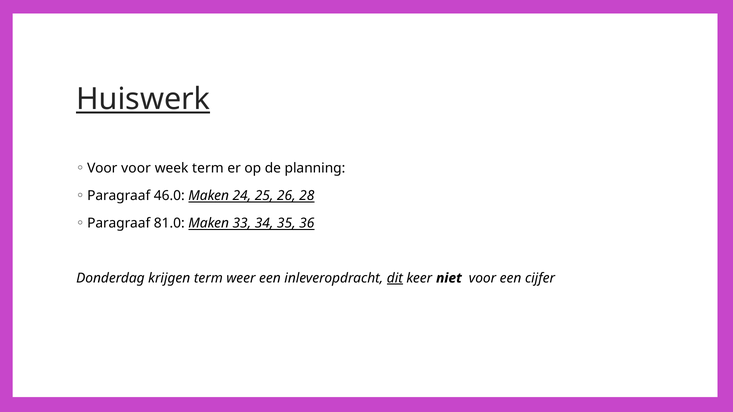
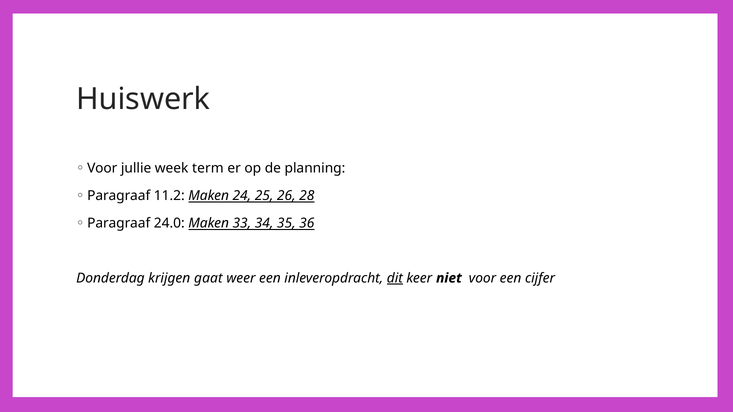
Huiswerk underline: present -> none (143, 99)
Voor voor: voor -> jullie (136, 169)
46.0: 46.0 -> 11.2 (169, 196)
81.0: 81.0 -> 24.0 (169, 223)
krijgen term: term -> gaat (208, 278)
